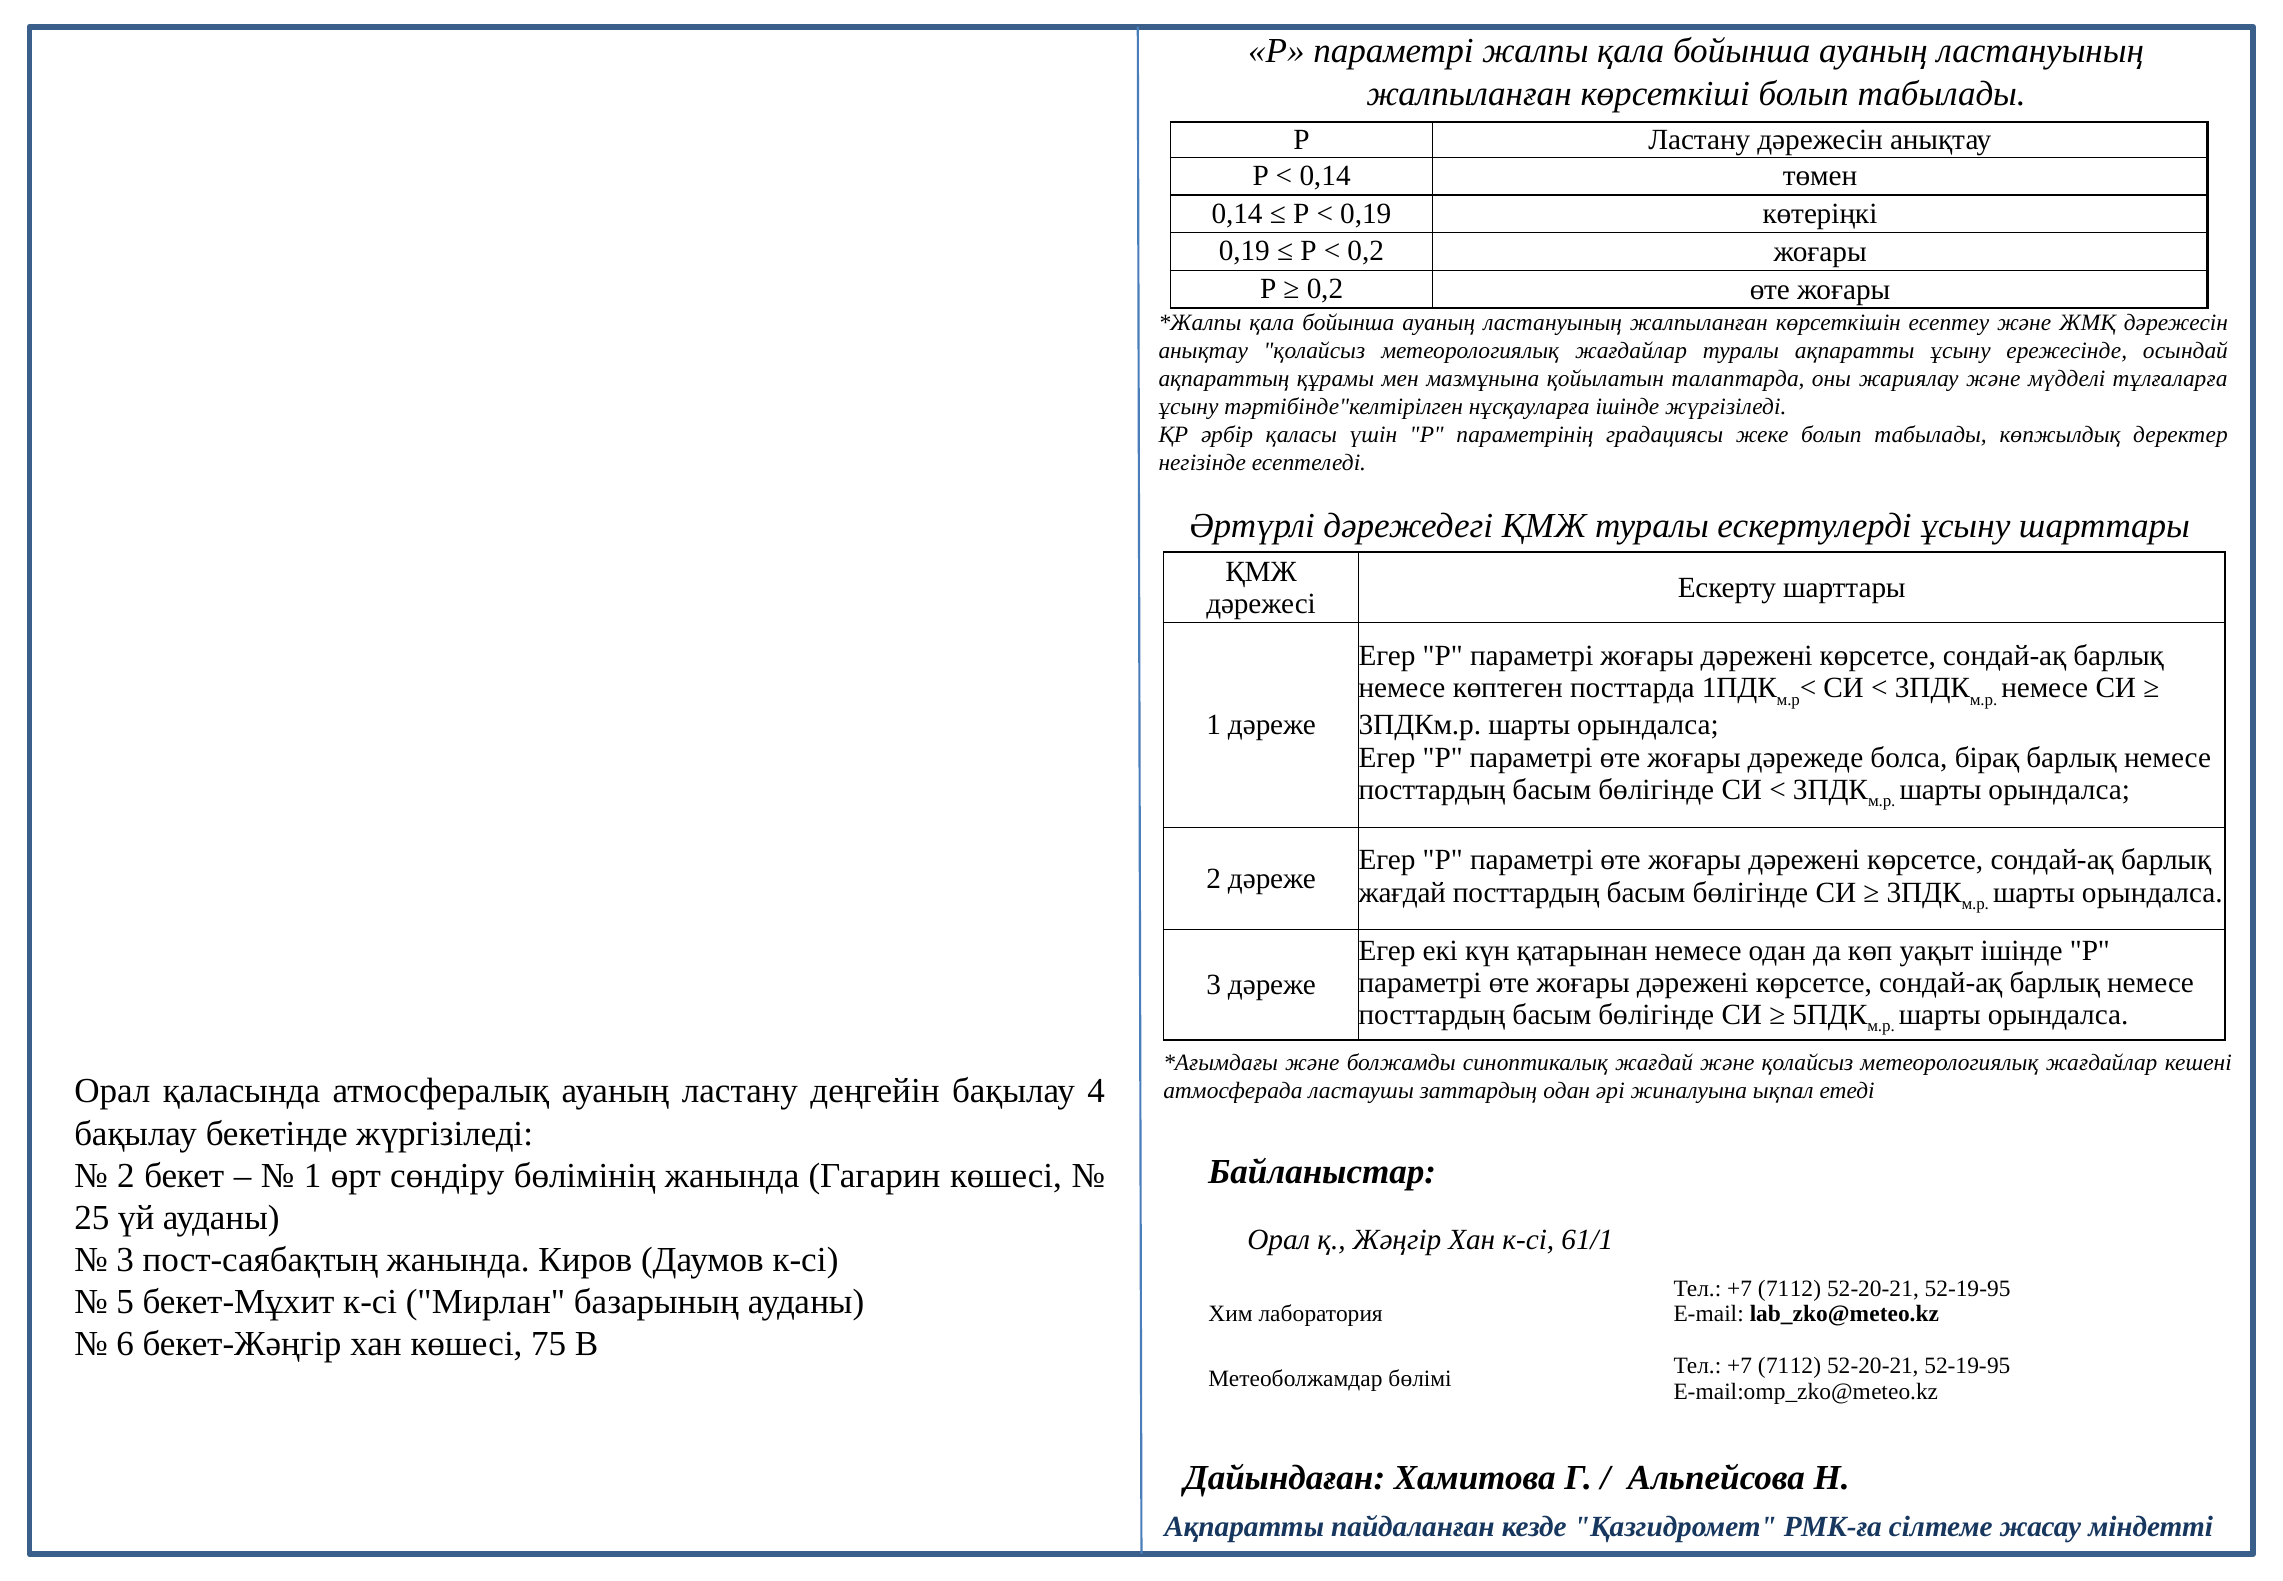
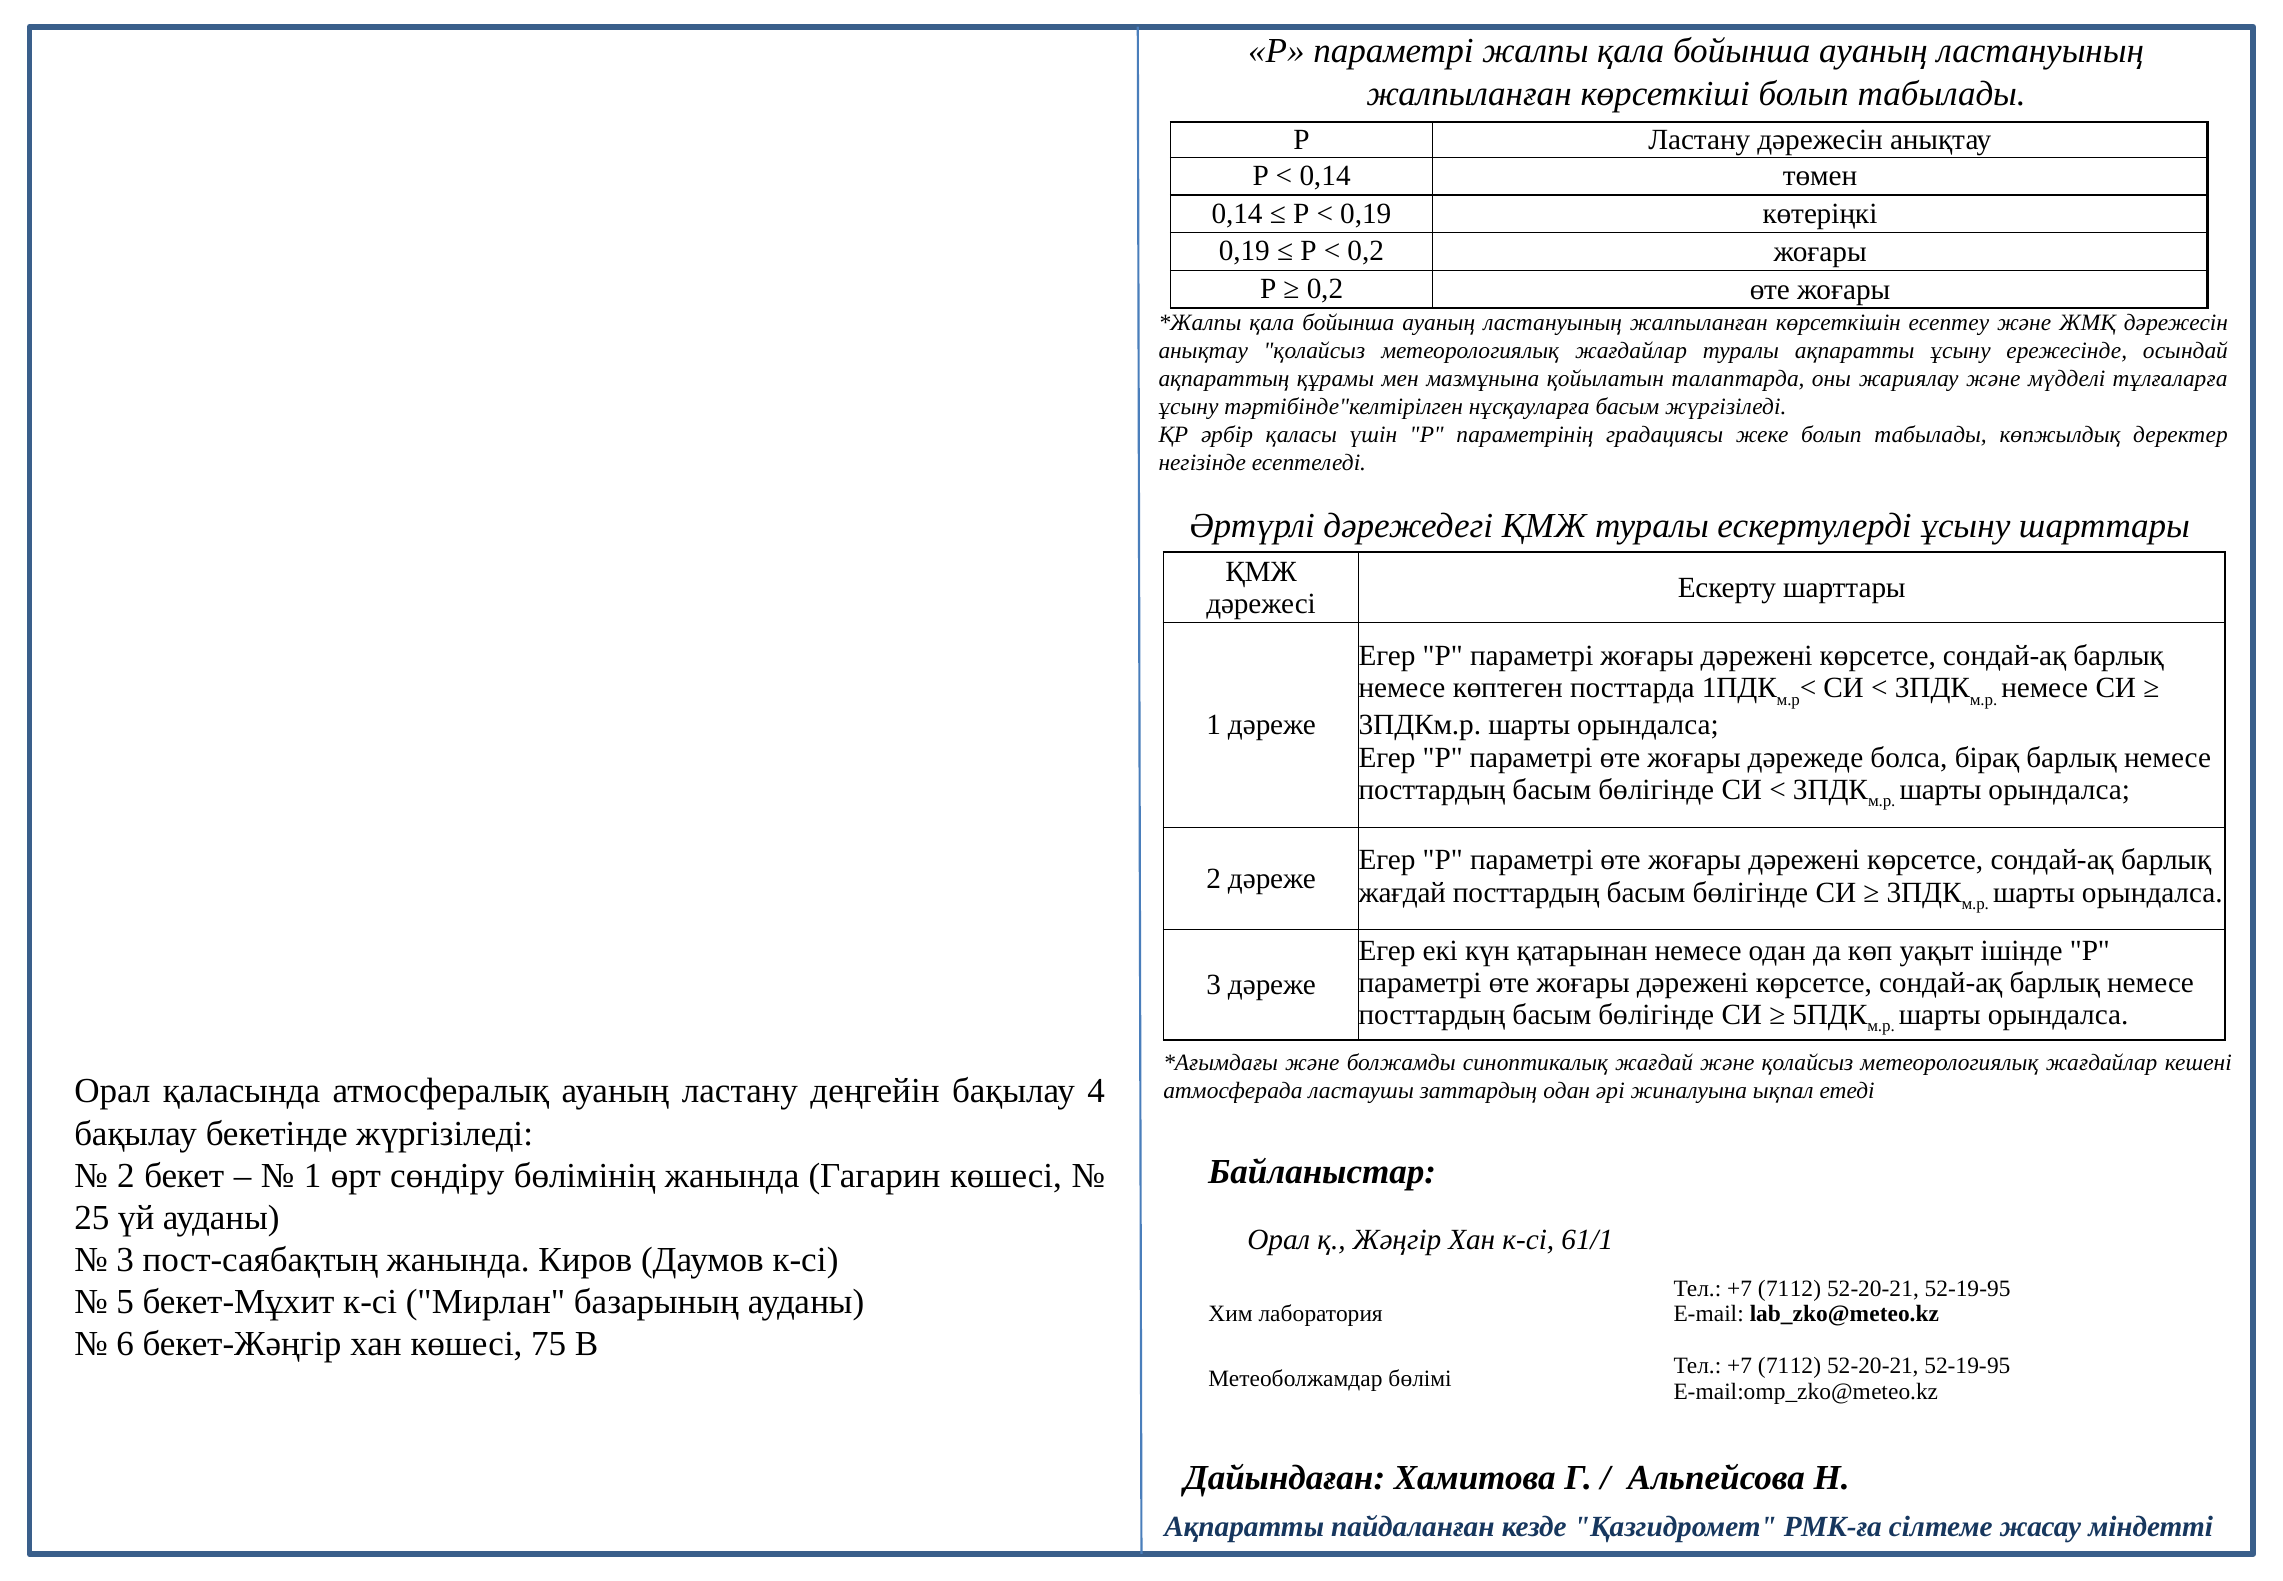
нұсқауларға ішінде: ішінде -> басым (1627, 406)
